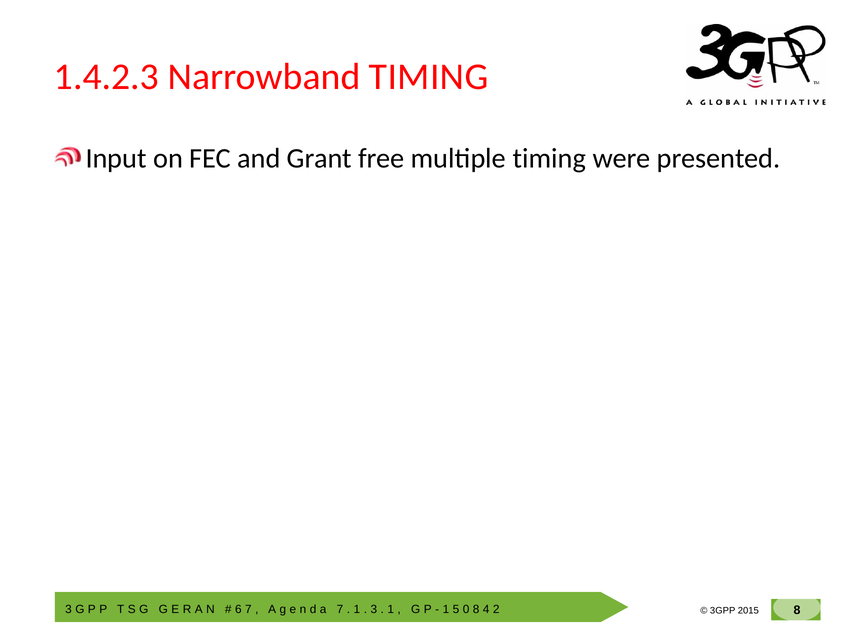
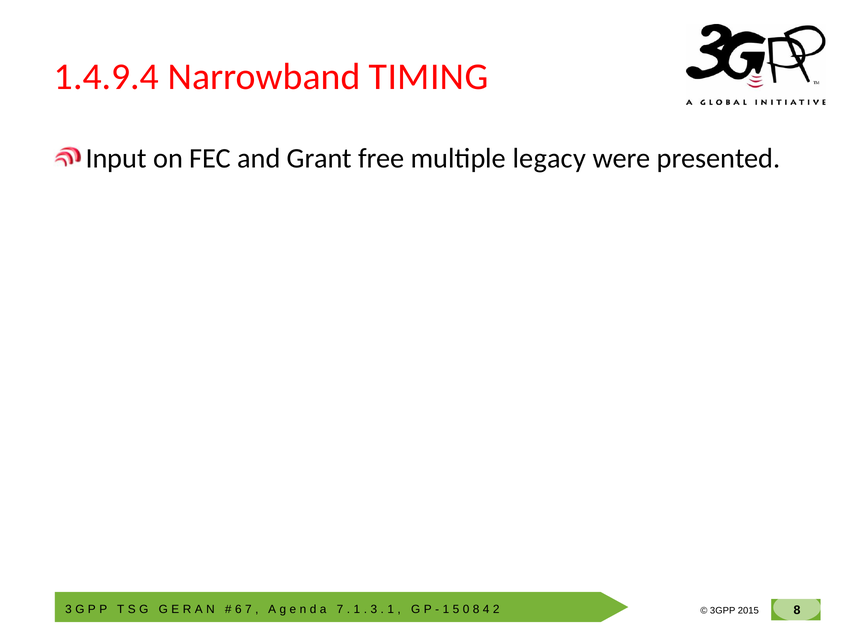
1.4.2.3: 1.4.2.3 -> 1.4.9.4 (107, 77)
multiple timing: timing -> legacy (549, 158)
